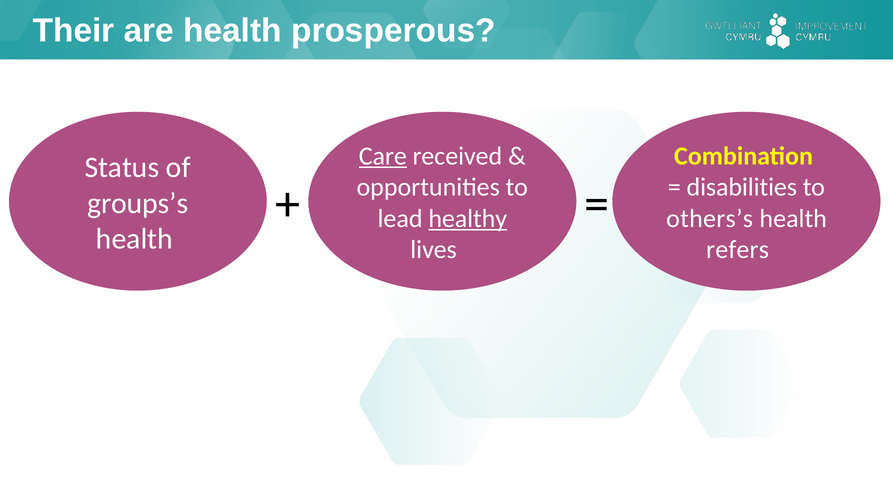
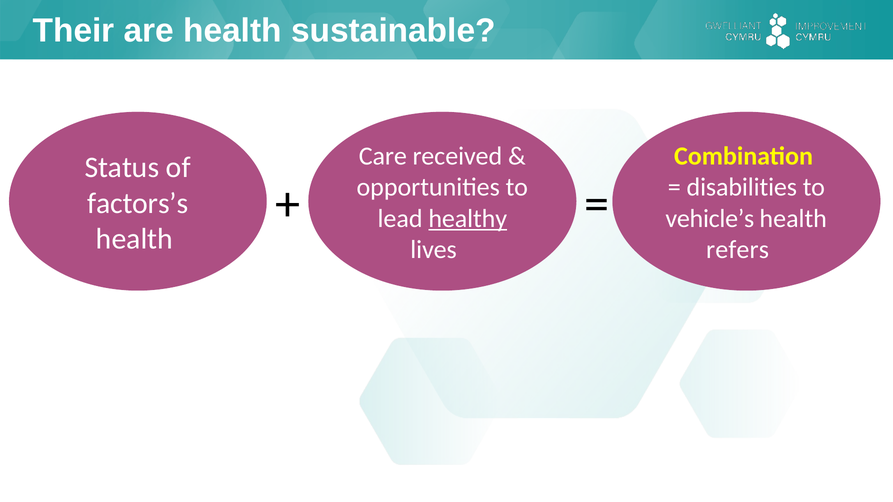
prosperous: prosperous -> sustainable (393, 31)
Care underline: present -> none (383, 156)
groups’s: groups’s -> factors’s (138, 203)
others’s: others’s -> vehicle’s (710, 219)
